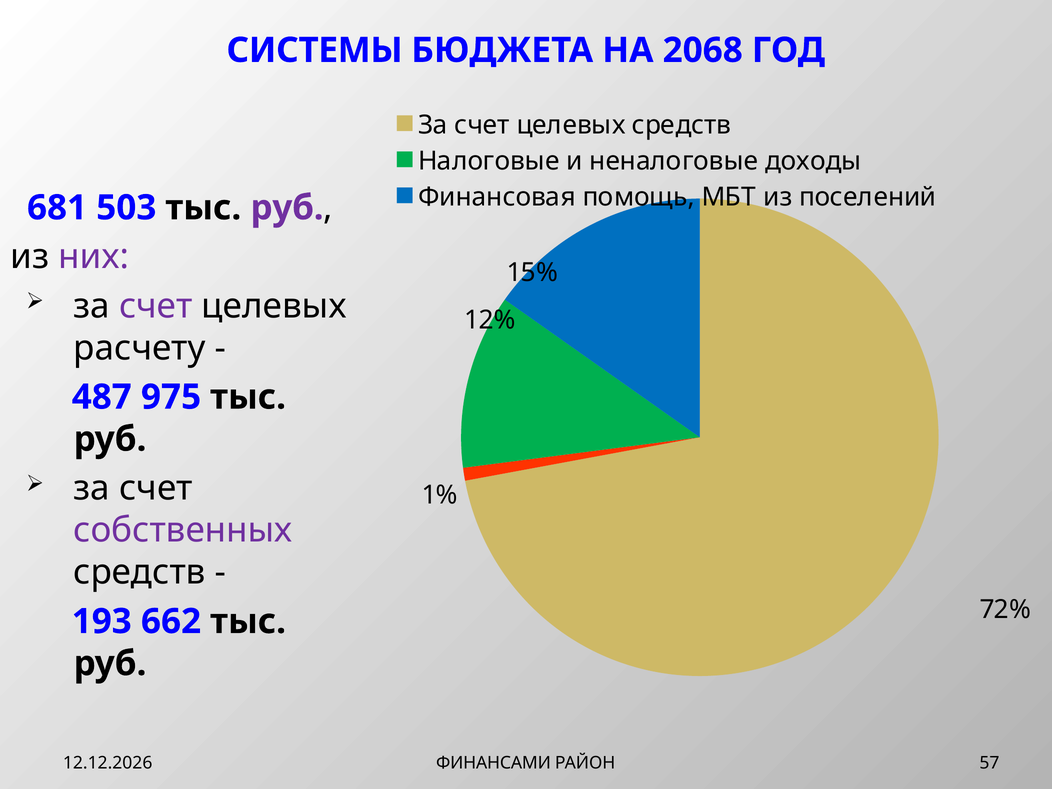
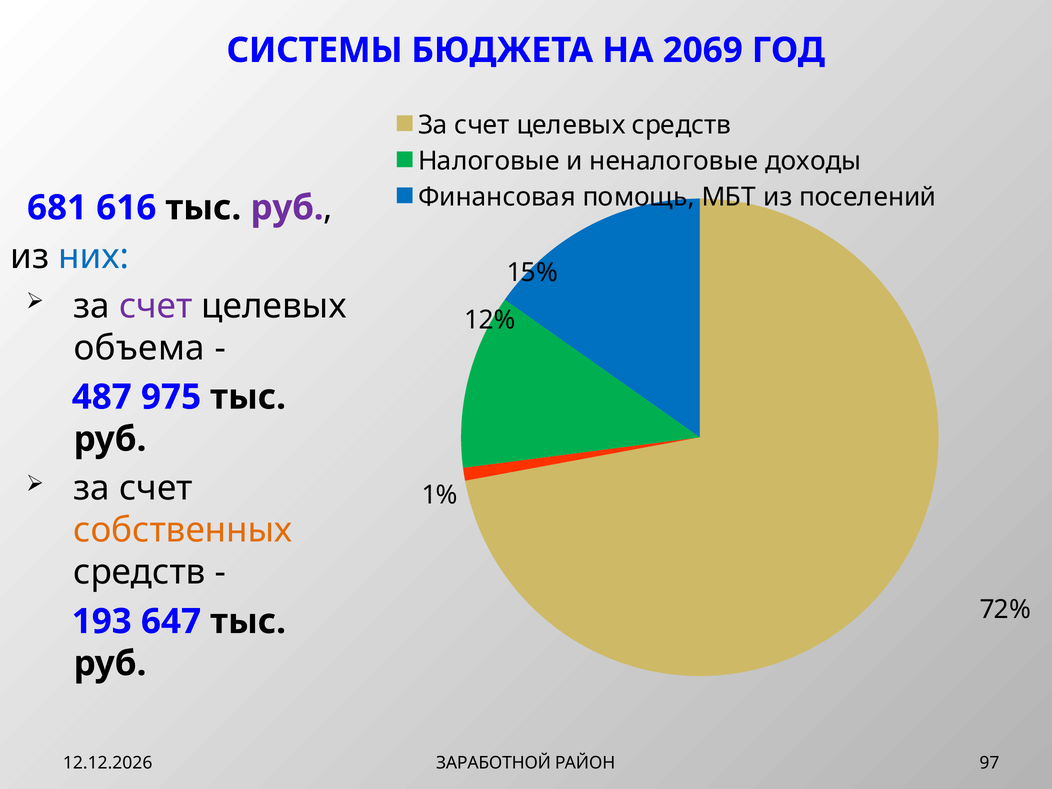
2068: 2068 -> 2069 (703, 50)
503: 503 -> 616 (126, 208)
них colour: purple -> blue (94, 257)
расчету: расчету -> объема (139, 348)
собственных colour: purple -> orange (183, 530)
662: 662 -> 647 (171, 621)
ФИНАНСАМИ: ФИНАНСАМИ -> ЗАРАБОТНОЙ (493, 763)
57: 57 -> 97 (989, 763)
